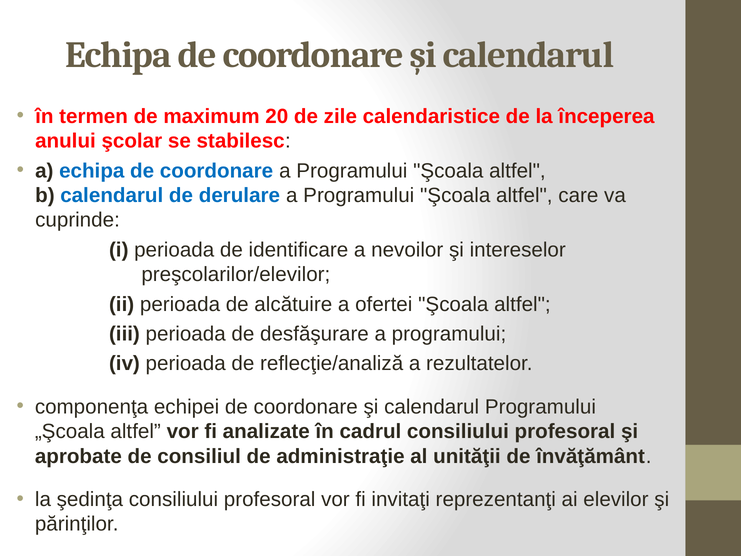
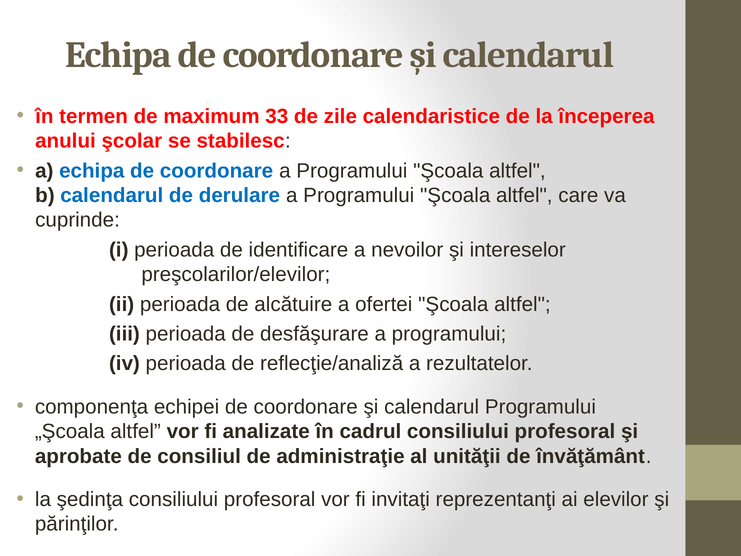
20: 20 -> 33 (277, 116)
